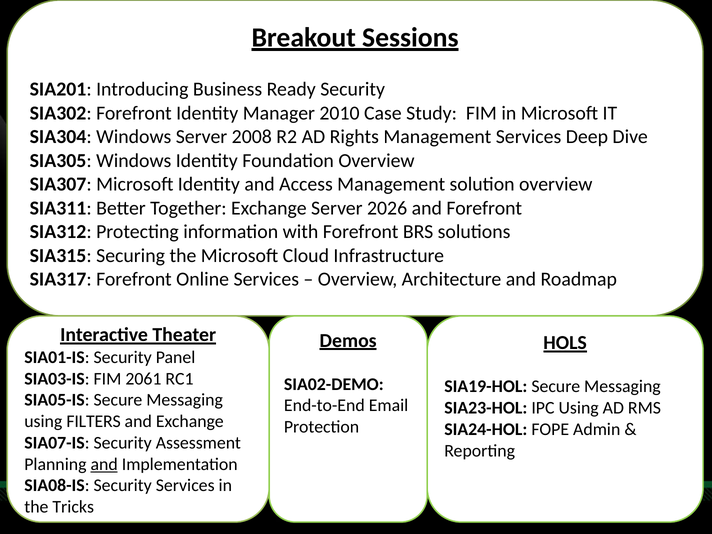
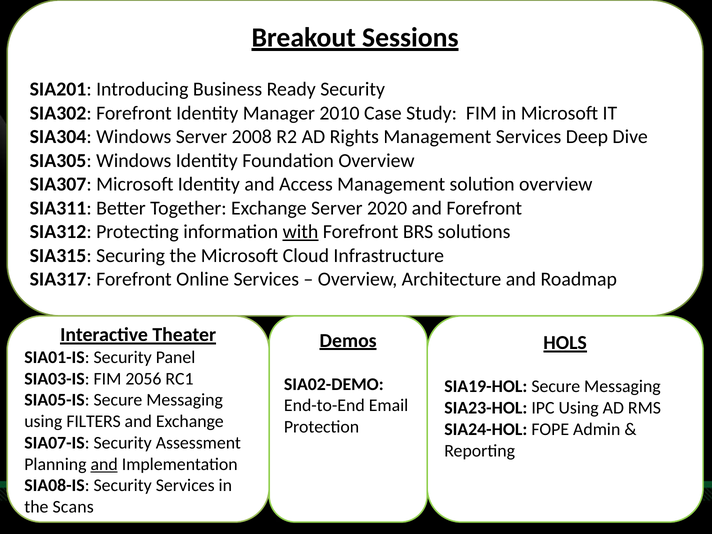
2026: 2026 -> 2020 (387, 208)
with underline: none -> present (300, 232)
2061: 2061 -> 2056 (143, 379)
Tricks: Tricks -> Scans (73, 507)
